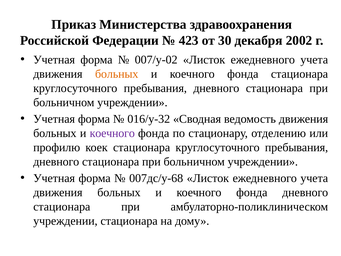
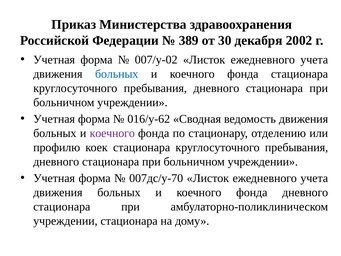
423: 423 -> 389 (189, 40)
больных colour: orange -> blue (117, 74)
016/у-32: 016/у-32 -> 016/у-62 (149, 119)
007дс/у-68: 007дс/у-68 -> 007дс/у-70 (156, 178)
